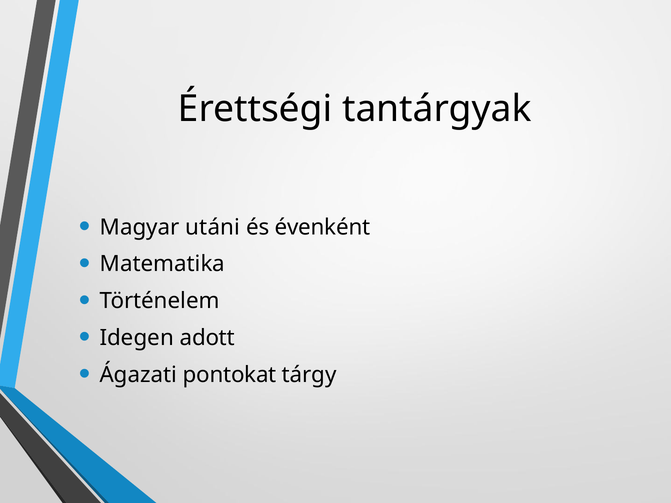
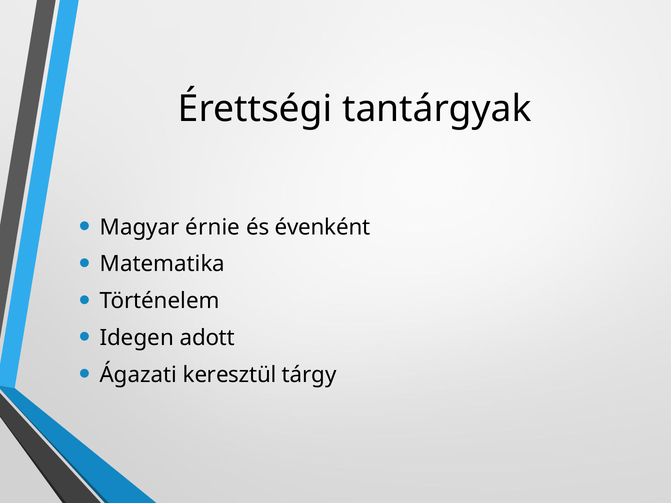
utáni: utáni -> érnie (213, 227)
pontokat: pontokat -> keresztül (230, 375)
